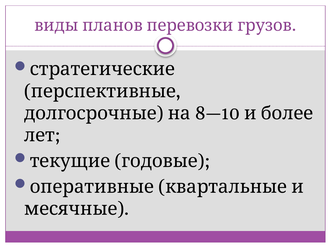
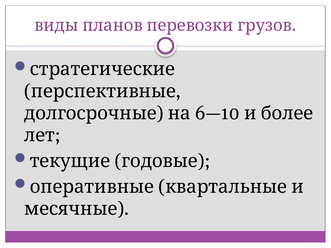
8—10: 8—10 -> 6—10 (218, 113)
